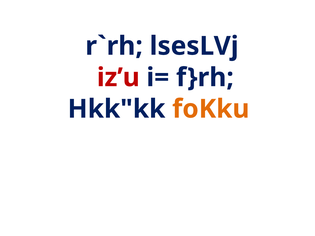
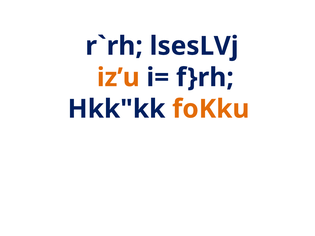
iz’u colour: red -> orange (118, 78)
